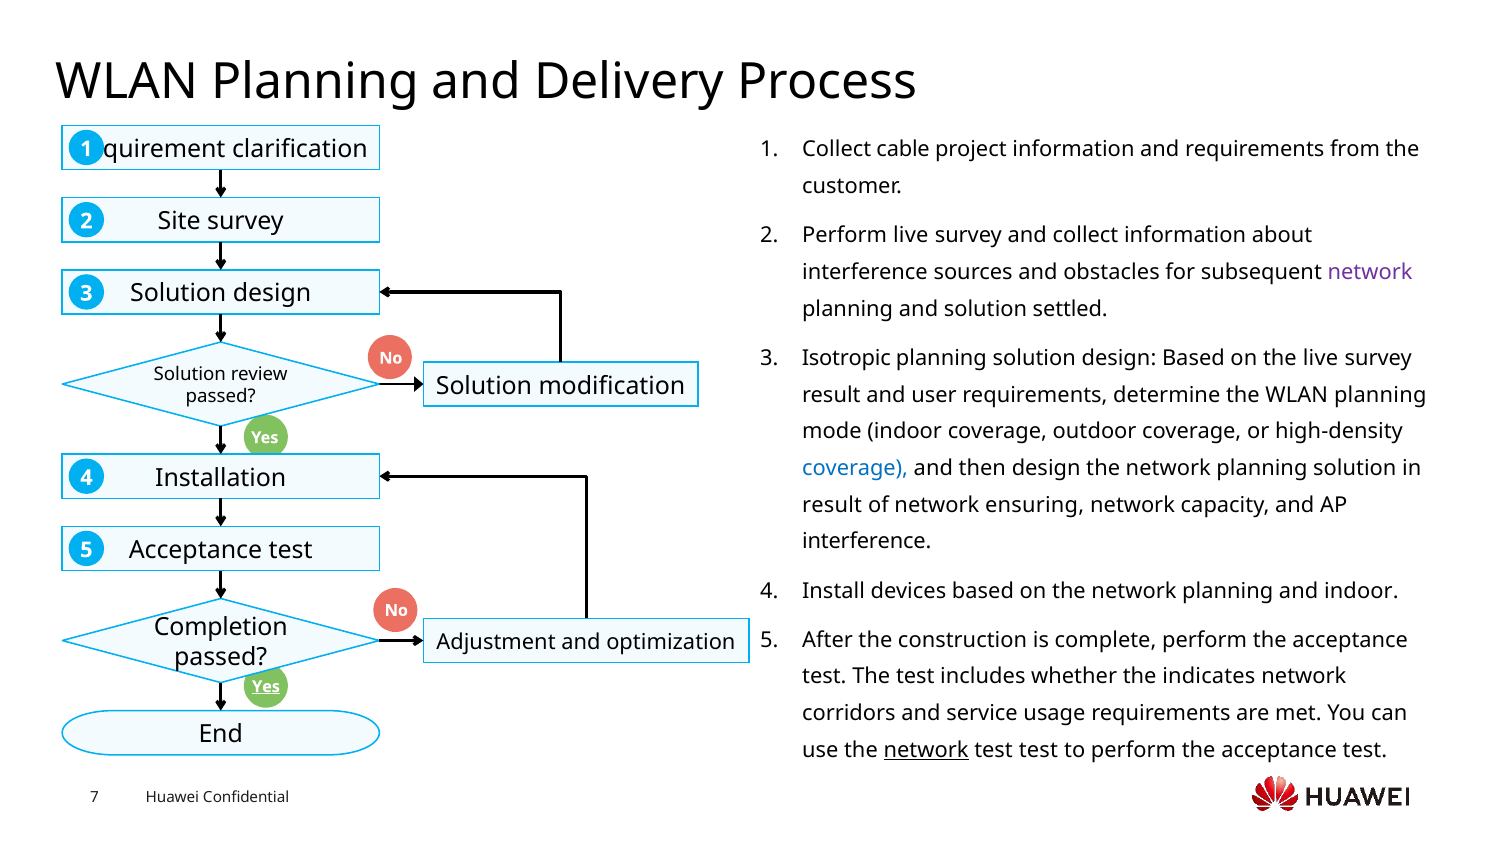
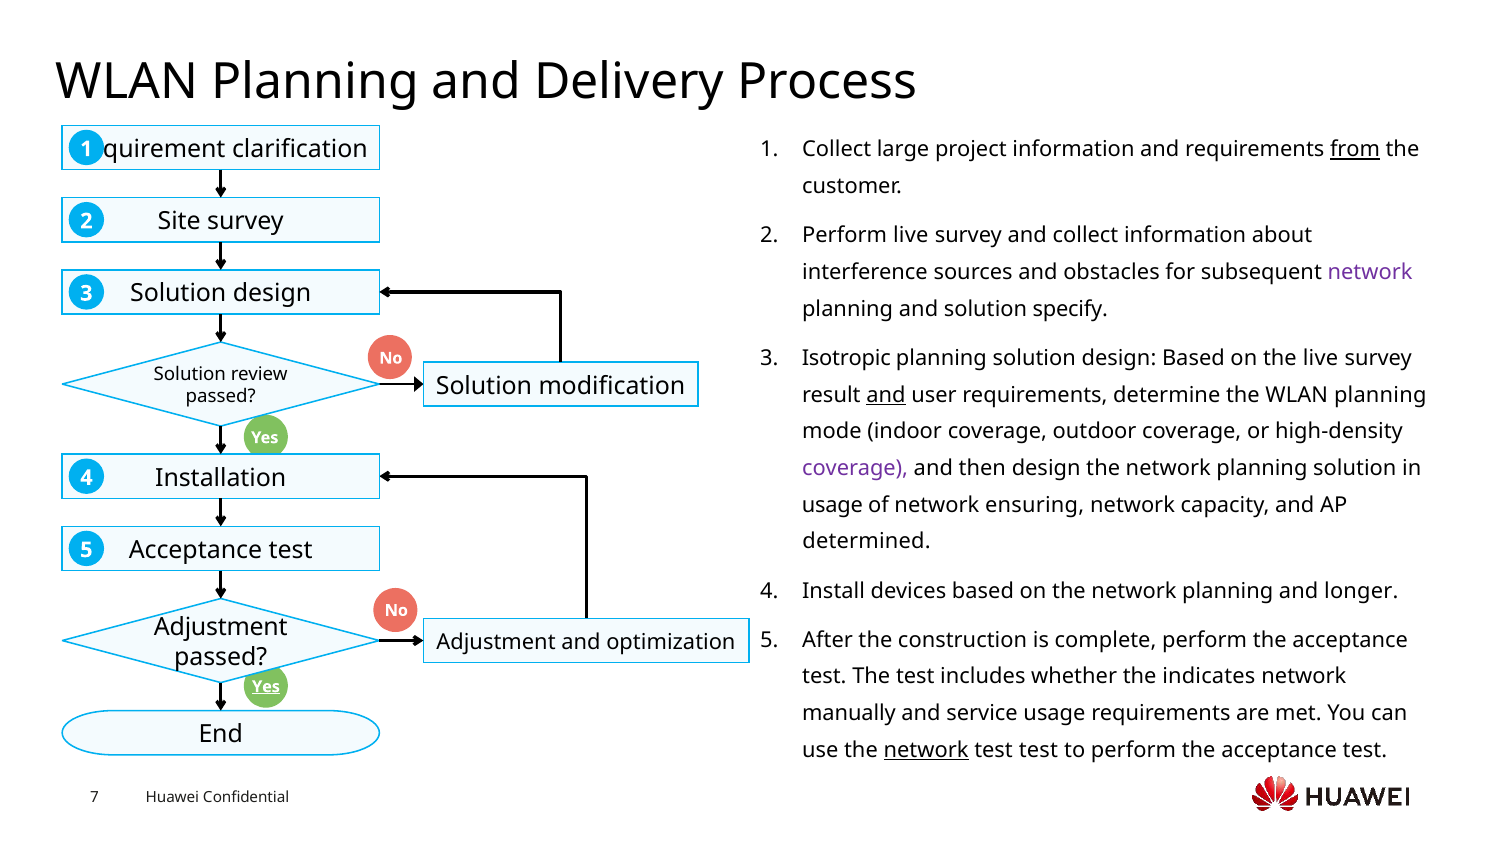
cable: cable -> large (903, 150)
from underline: none -> present (1355, 150)
settled: settled -> specify (1070, 309)
and underline: none -> present (886, 395)
coverage colour: blue -> purple (855, 468)
result: result -> usage (832, 505)
interference: interference -> determined (867, 541)
and indoor: indoor -> longer (1361, 591)
Completion: Completion -> Adjustment (221, 627)
corridors: corridors -> manually (849, 713)
